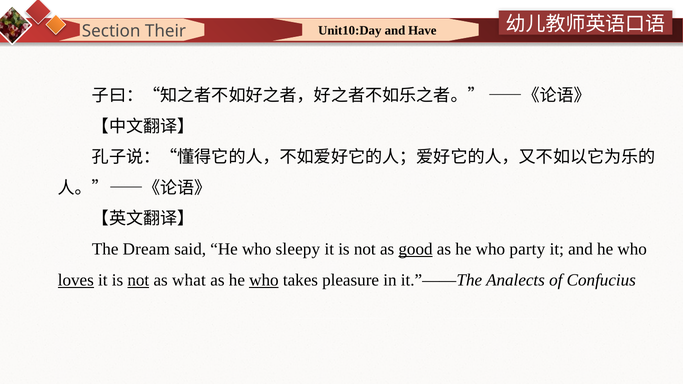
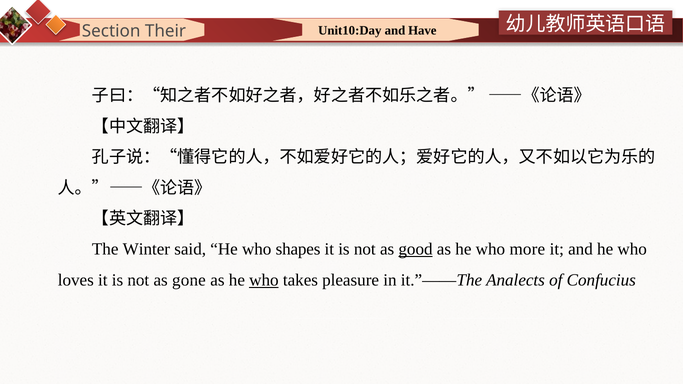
Dream: Dream -> Winter (146, 249)
sleepy: sleepy -> shapes (298, 249)
party: party -> more (527, 249)
loves underline: present -> none (76, 280)
not underline: present -> none (138, 280)
what: what -> gone (189, 280)
